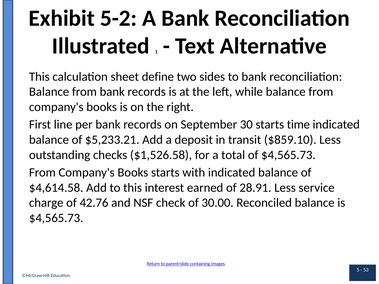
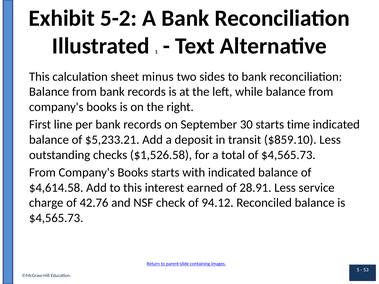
define: define -> minus (158, 77)
30.00: 30.00 -> 94.12 (218, 203)
